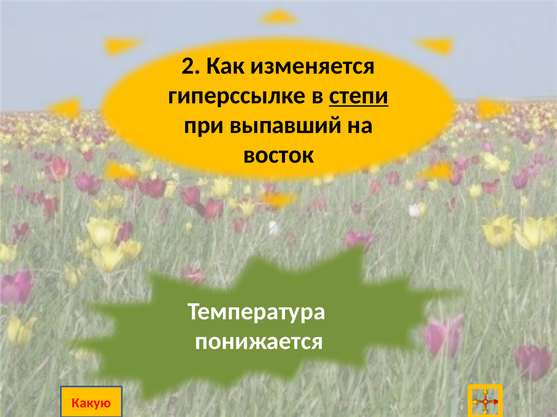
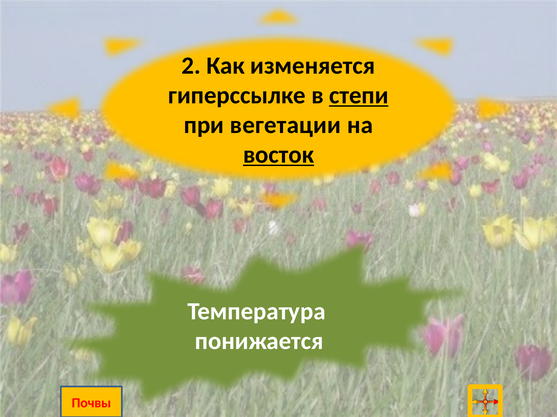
выпавший: выпавший -> вегетации (286, 125)
восток underline: none -> present (278, 155)
Какую: Какую -> Почвы (91, 403)
